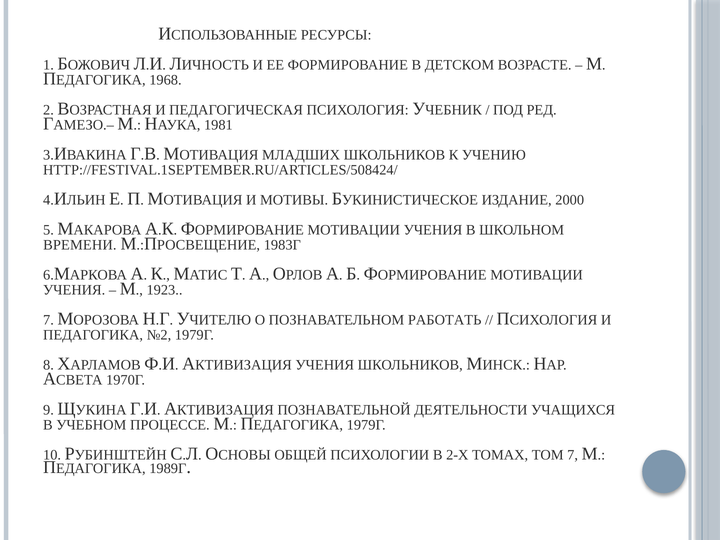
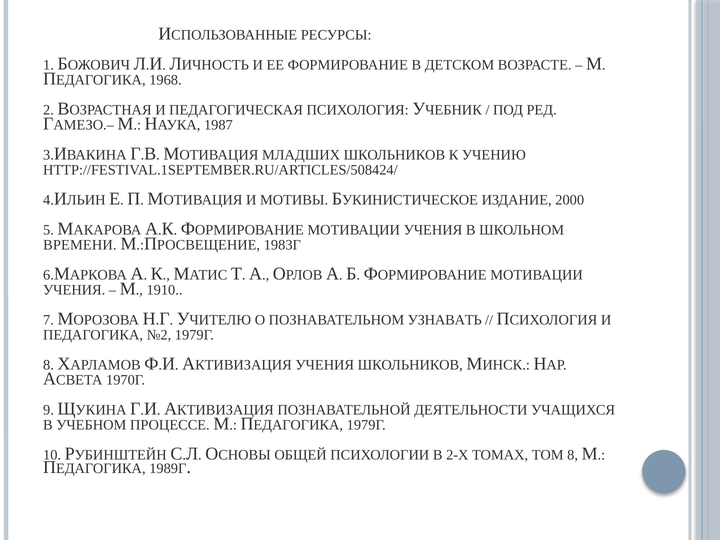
1981: 1981 -> 1987 (218, 125)
1923: 1923 -> 1910 (165, 290)
РАБОТАТЬ: РАБОТАТЬ -> УЗНАВАТЬ (445, 320)
ТОМ 7: 7 -> 8 (573, 455)
